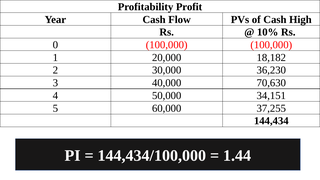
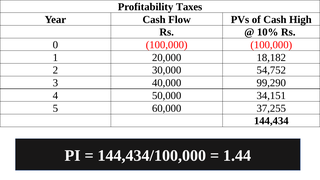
Profit: Profit -> Taxes (189, 7)
36,230: 36,230 -> 54,752 (271, 70)
70,630: 70,630 -> 99,290 (271, 83)
